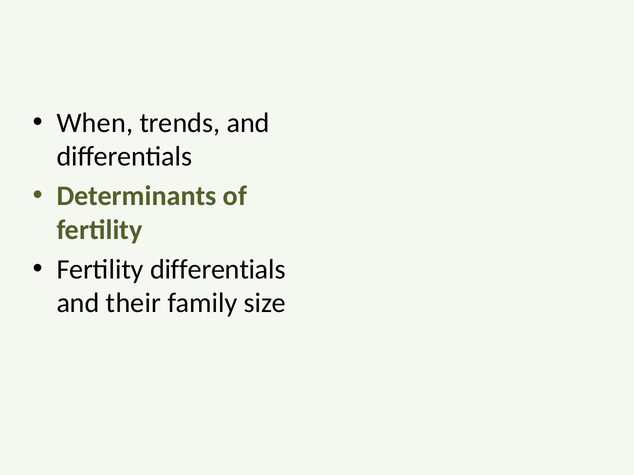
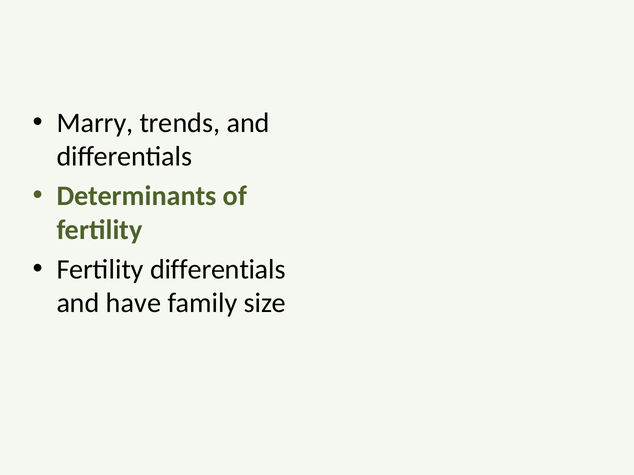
When: When -> Marry (95, 123)
their: their -> have (134, 303)
